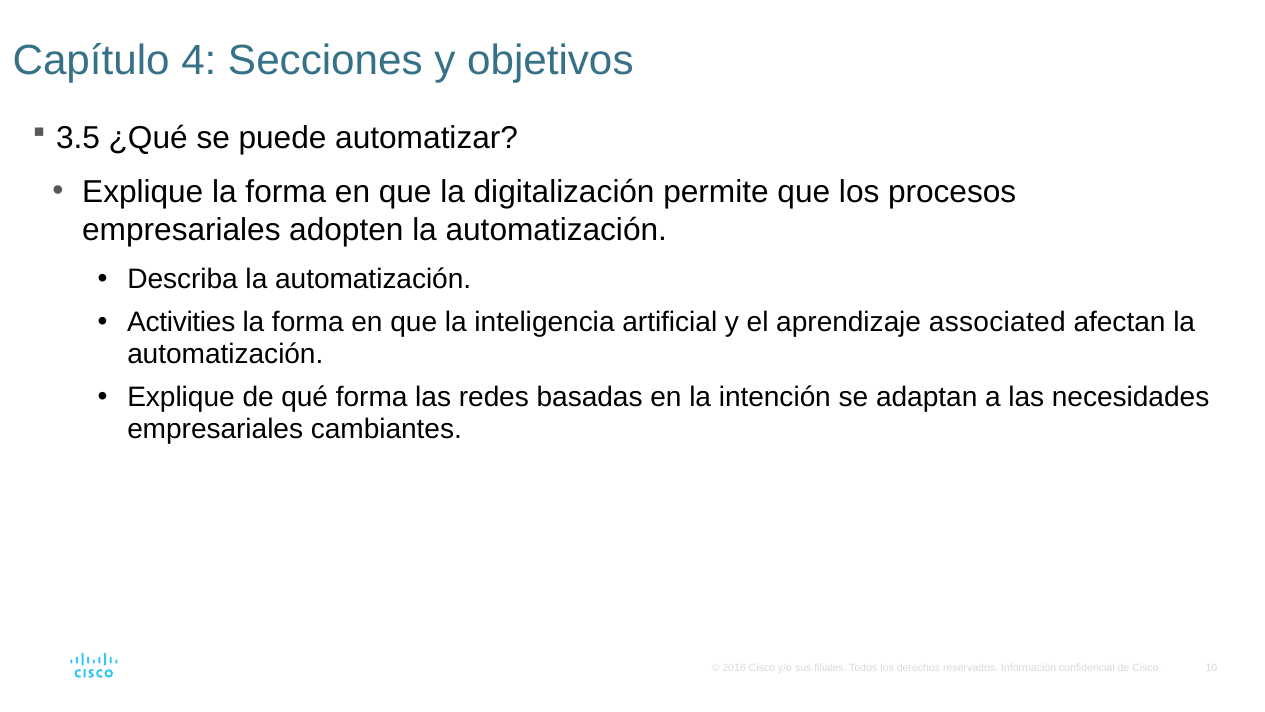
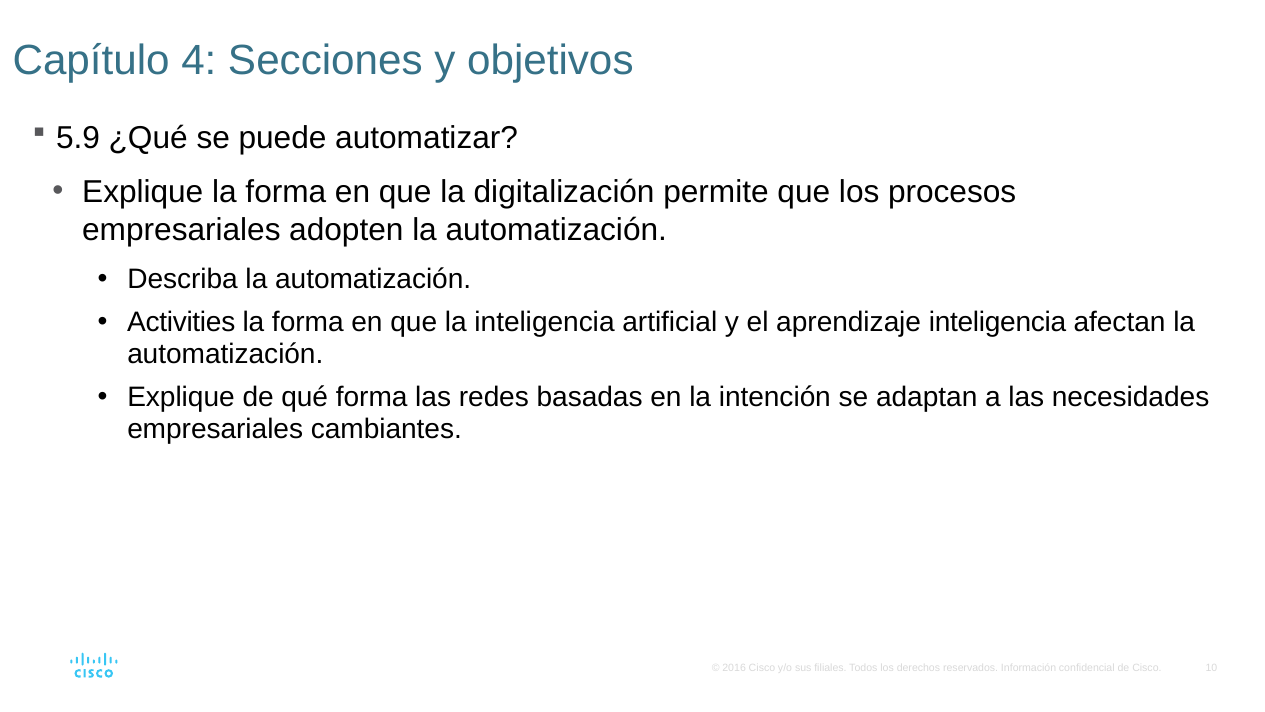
3.5: 3.5 -> 5.9 (78, 138)
aprendizaje associated: associated -> inteligencia (998, 322)
